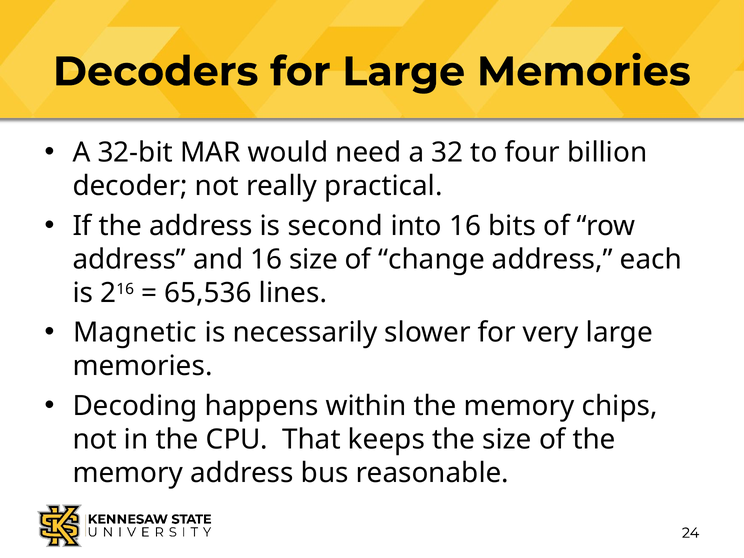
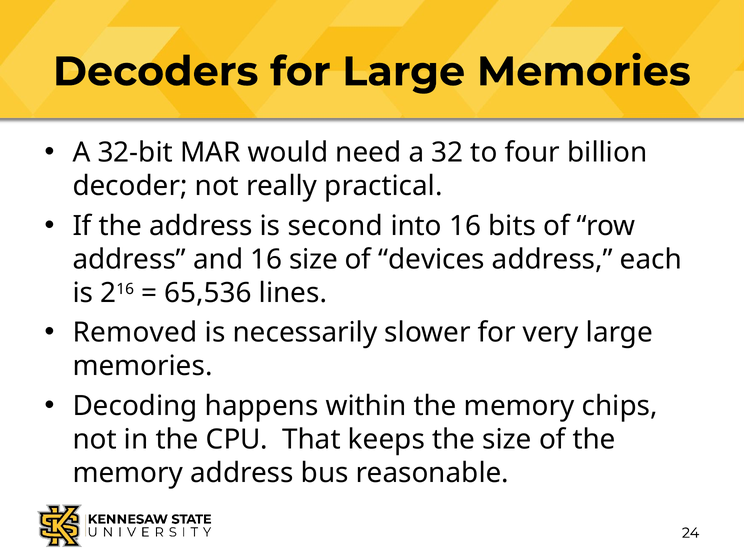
change: change -> devices (432, 259)
Magnetic: Magnetic -> Removed (135, 333)
